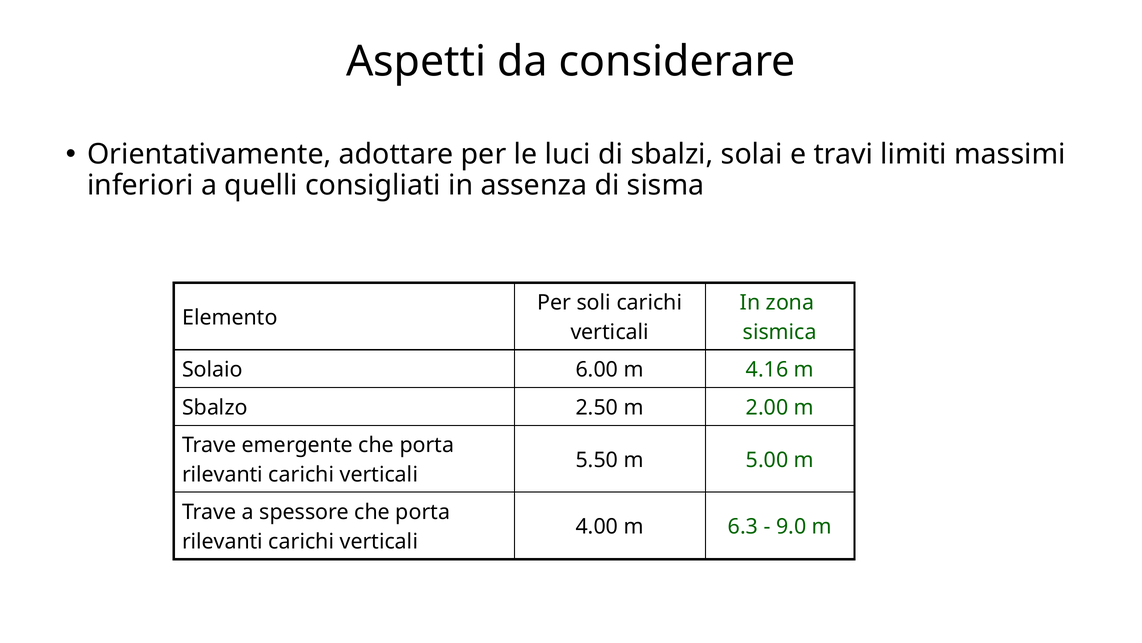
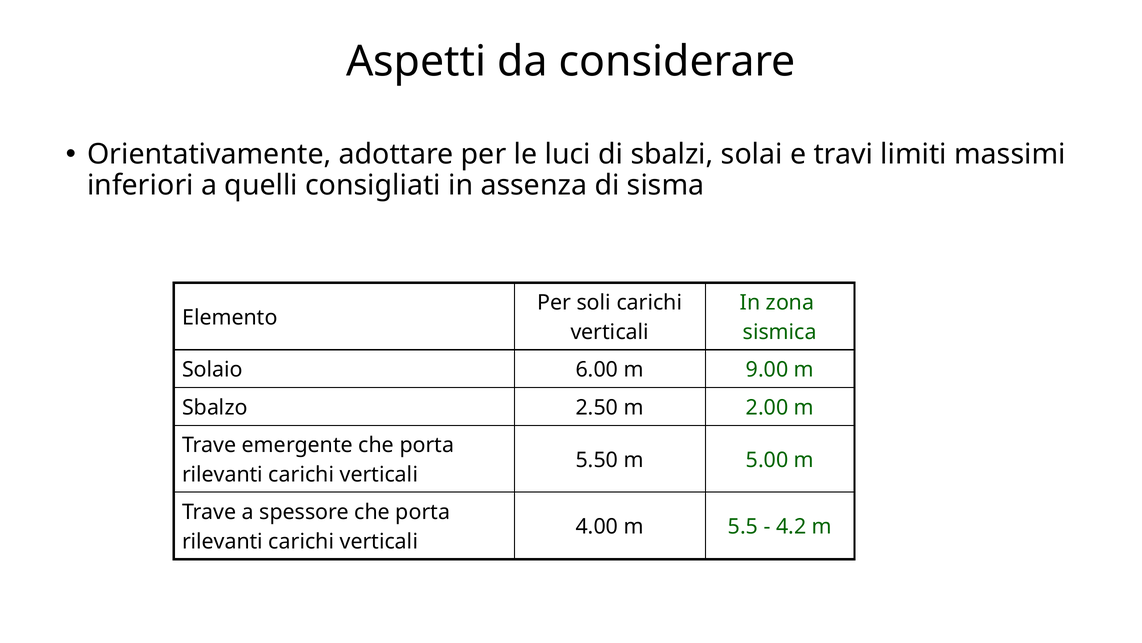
4.16: 4.16 -> 9.00 (767, 369)
6.3: 6.3 -> 5.5 (743, 526)
9.0: 9.0 -> 4.2 (791, 526)
